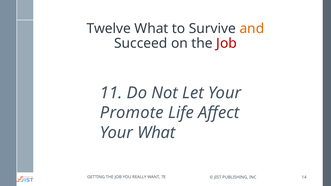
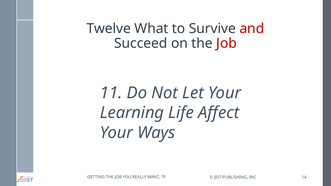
and colour: orange -> red (252, 29)
Promote: Promote -> Learning (132, 113)
Your What: What -> Ways (156, 133)
